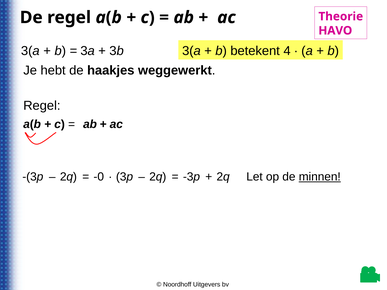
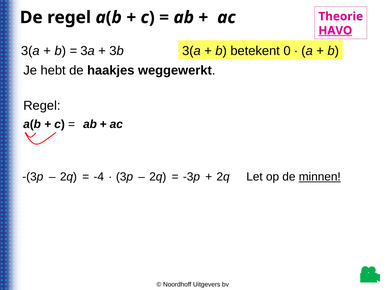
HAVO underline: none -> present (335, 31)
4: 4 -> 0 (287, 51)
-0: -0 -> -4 (99, 177)
